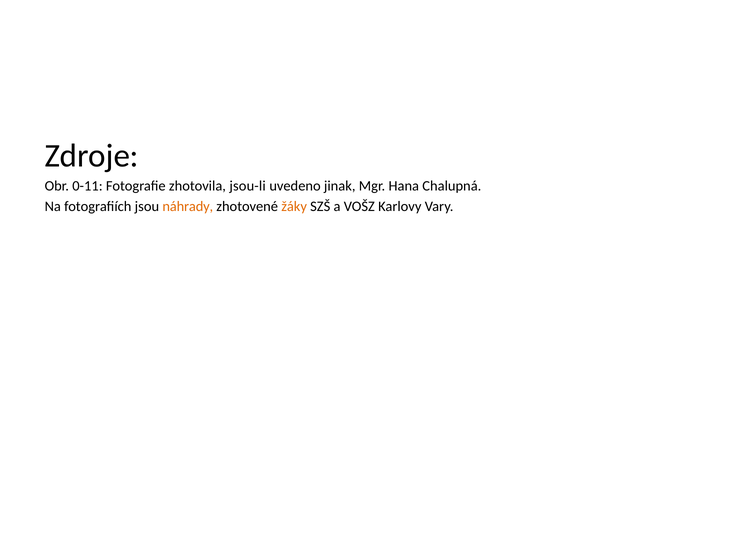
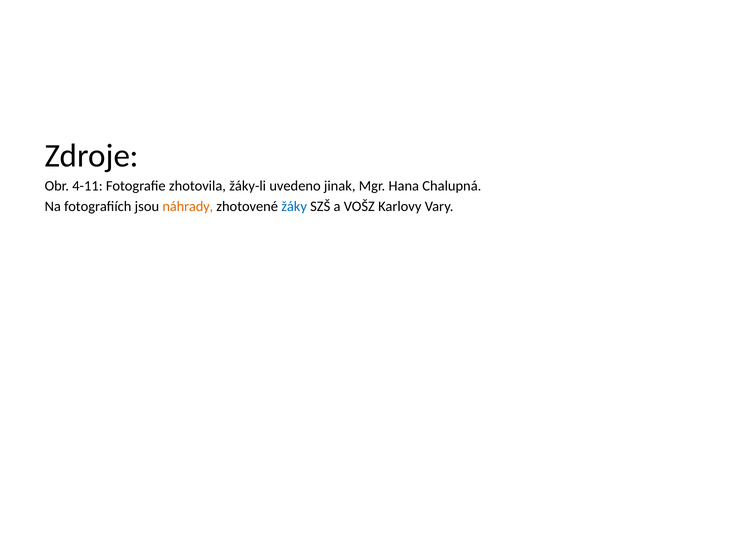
0-11: 0-11 -> 4-11 (87, 186)
jsou-li: jsou-li -> žáky-li (248, 186)
žáky colour: orange -> blue (294, 206)
